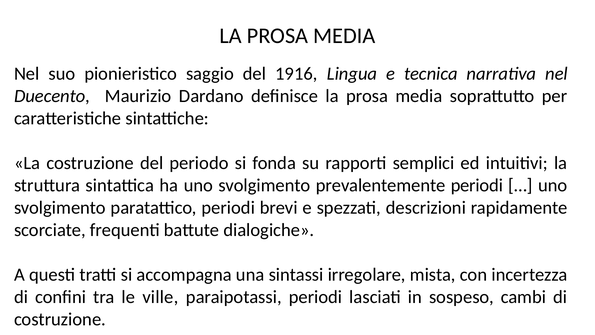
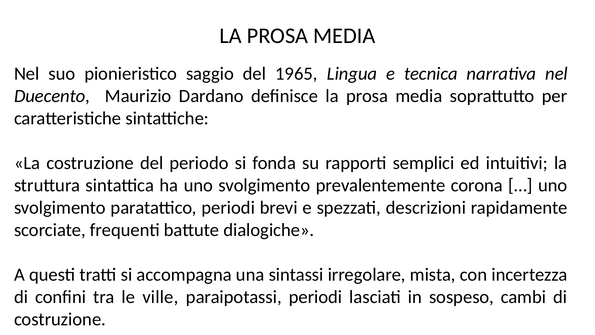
1916: 1916 -> 1965 (296, 73)
prevalentemente periodi: periodi -> corona (477, 185)
